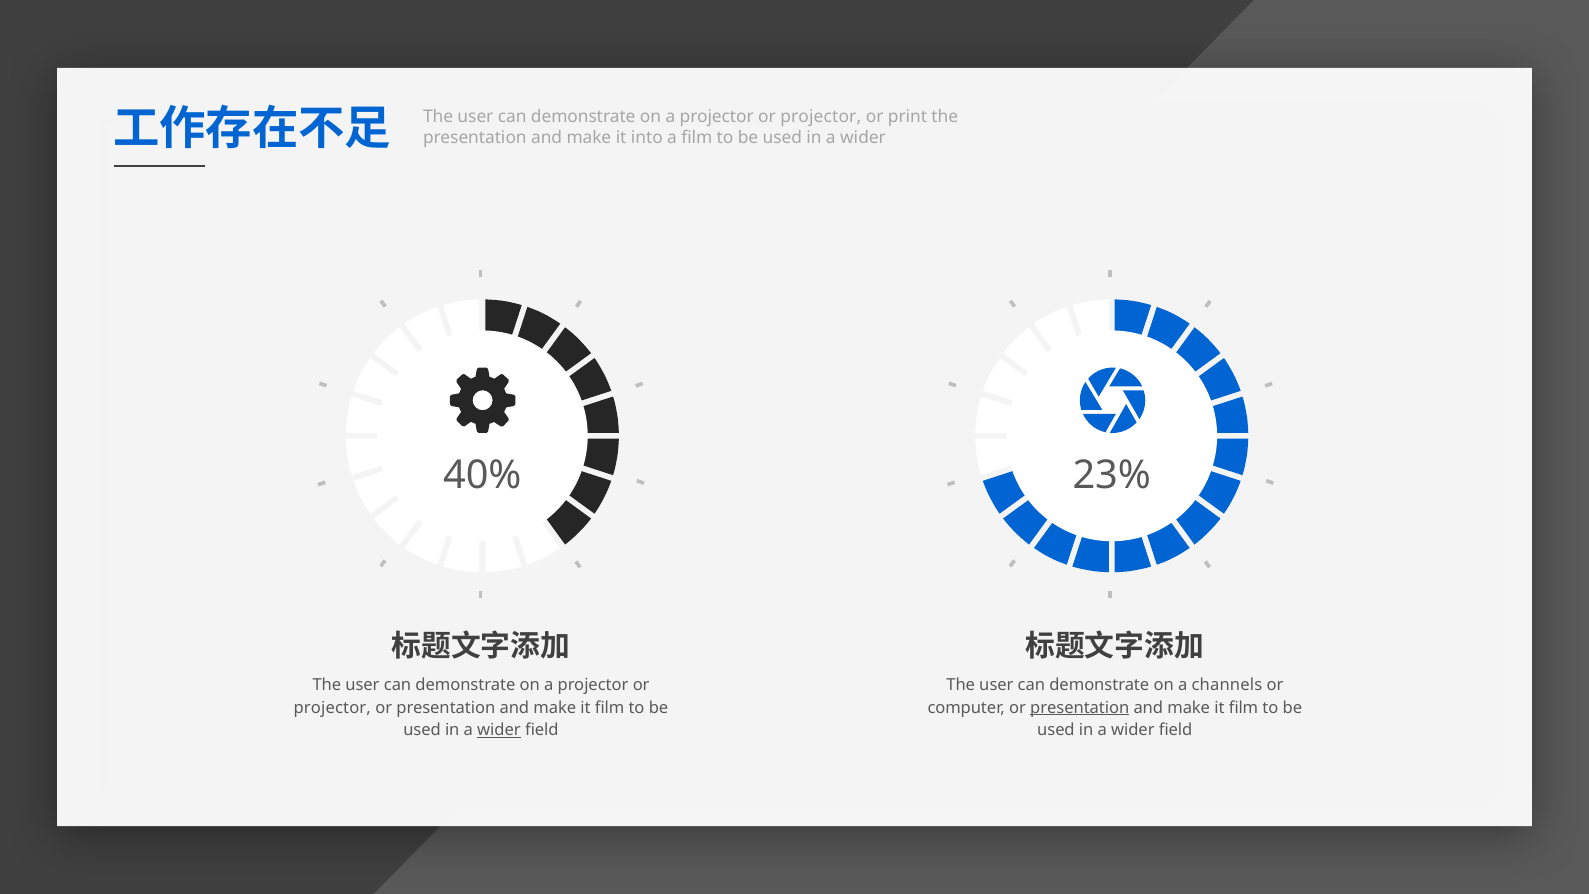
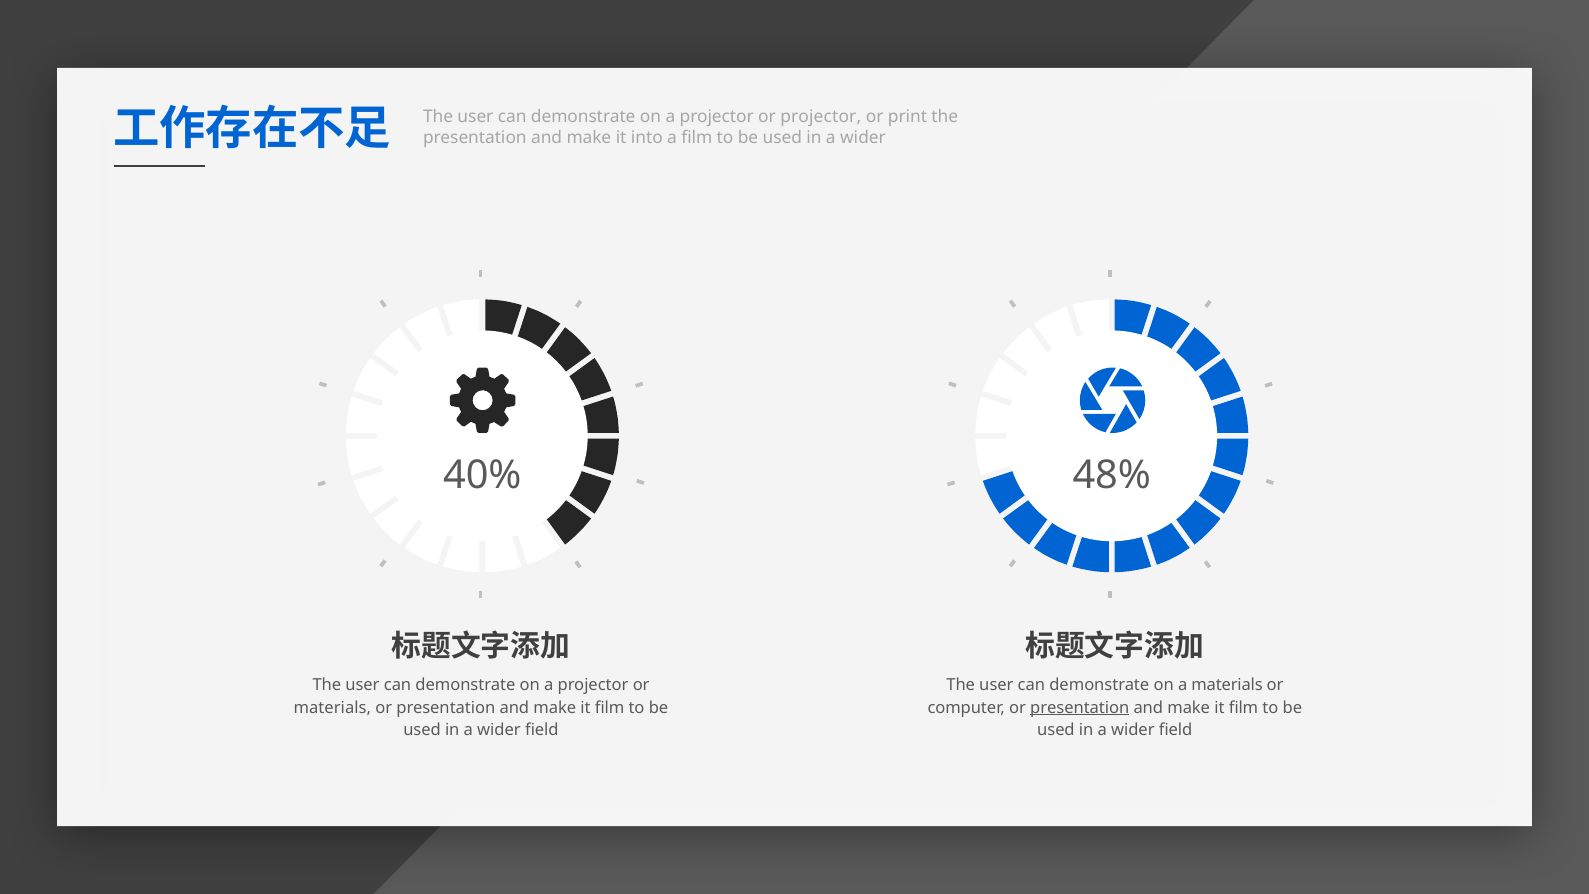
23%: 23% -> 48% (1112, 476)
a channels: channels -> materials (1227, 685)
projector: projector -> materials (332, 708)
wider underline: present -> none (499, 730)
